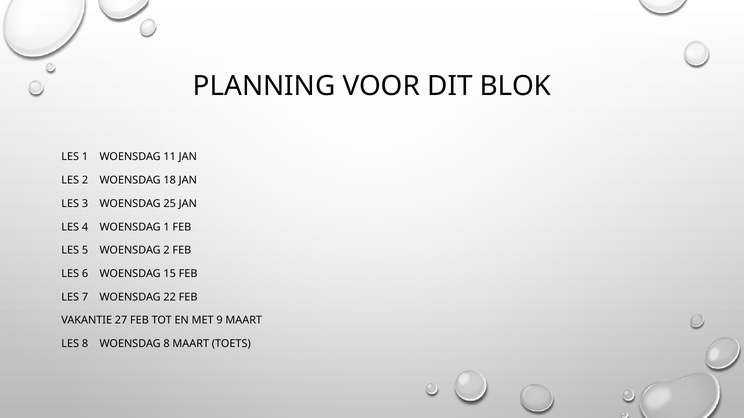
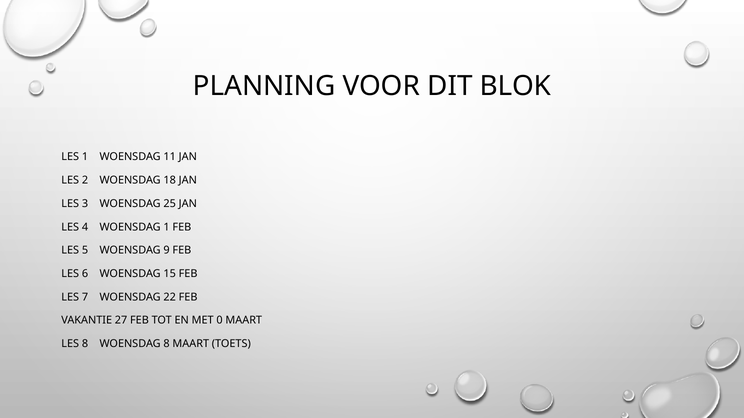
WOENSDAG 2: 2 -> 9 (167, 251)
9: 9 -> 0 (220, 321)
